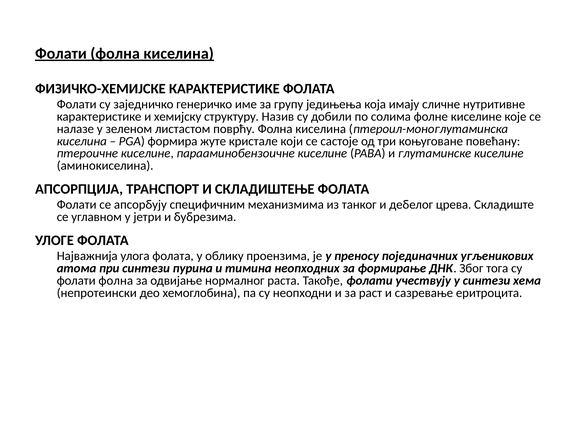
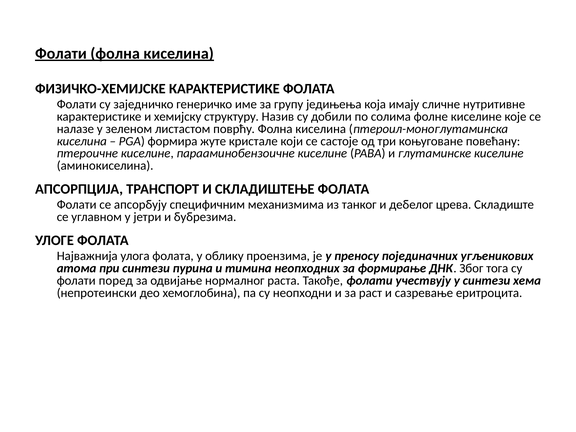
фолна: фолна -> поред (116, 281)
